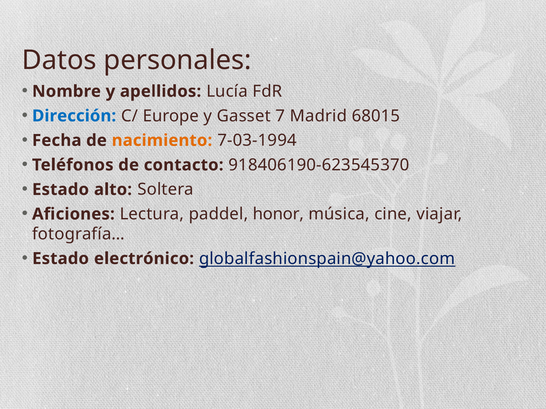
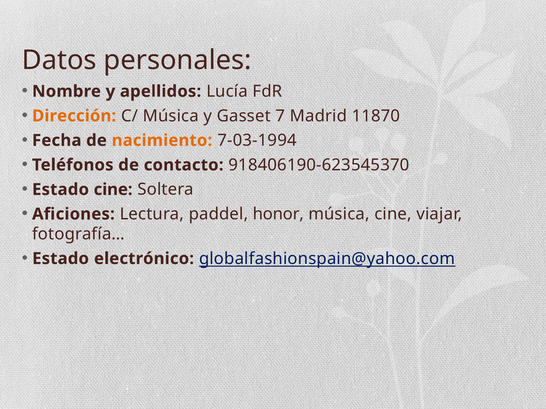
Dirección colour: blue -> orange (74, 116)
C/ Europe: Europe -> Música (171, 116)
68015: 68015 -> 11870 (376, 116)
Estado alto: alto -> cine (113, 190)
